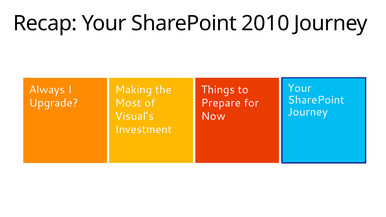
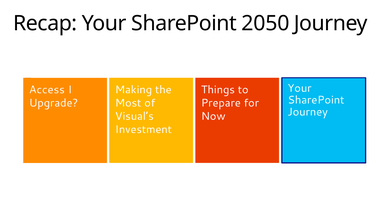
2010: 2010 -> 2050 (265, 23)
Always: Always -> Access (47, 90)
